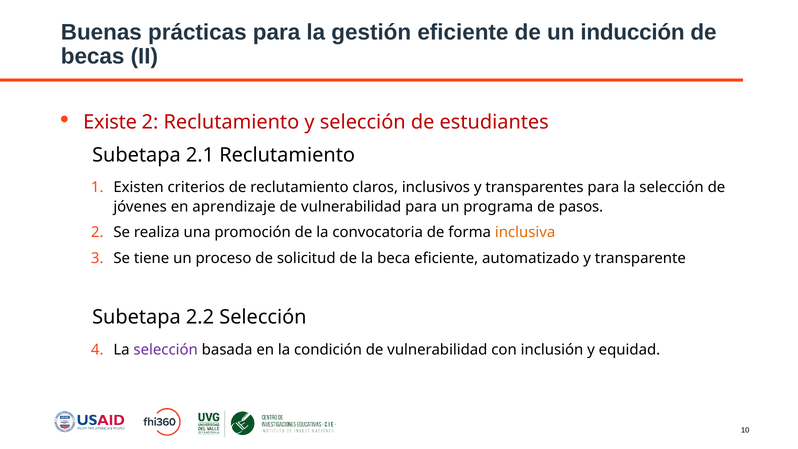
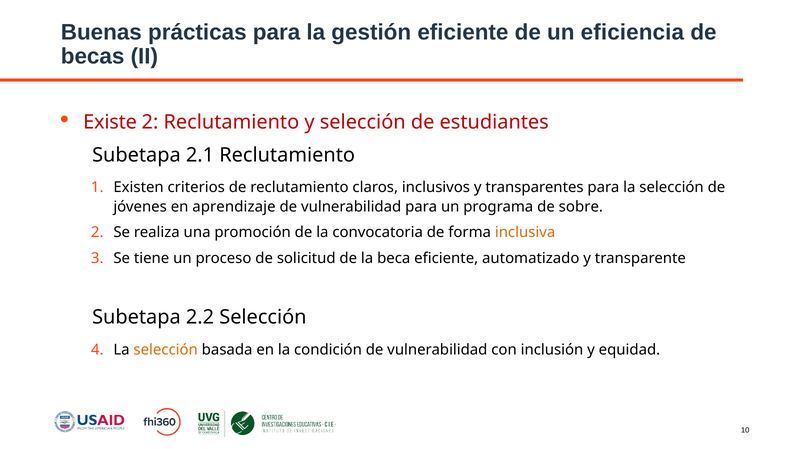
inducción: inducción -> eficiencia (632, 32)
pasos: pasos -> sobre (581, 207)
selección colour: purple -> orange (166, 350)
